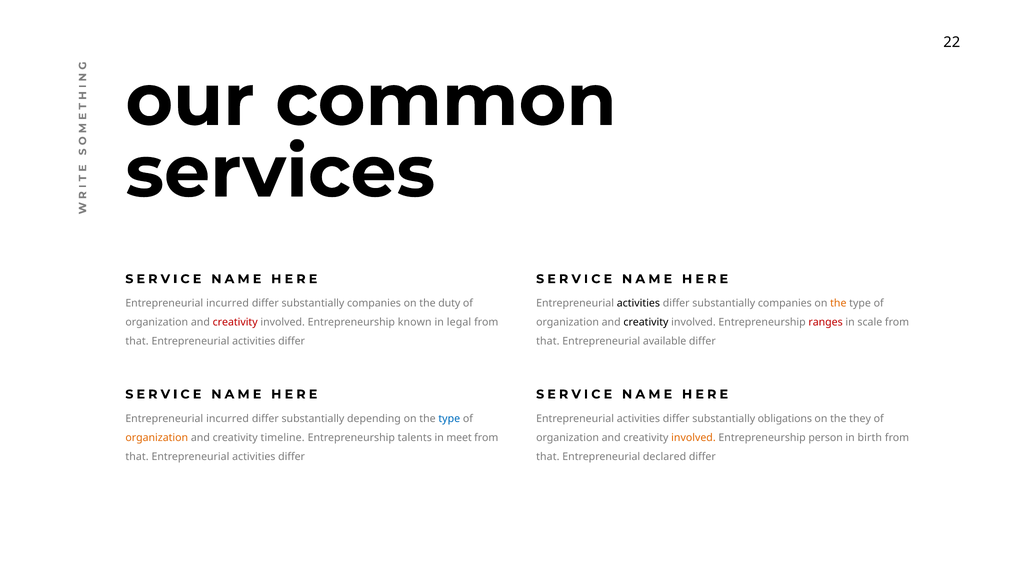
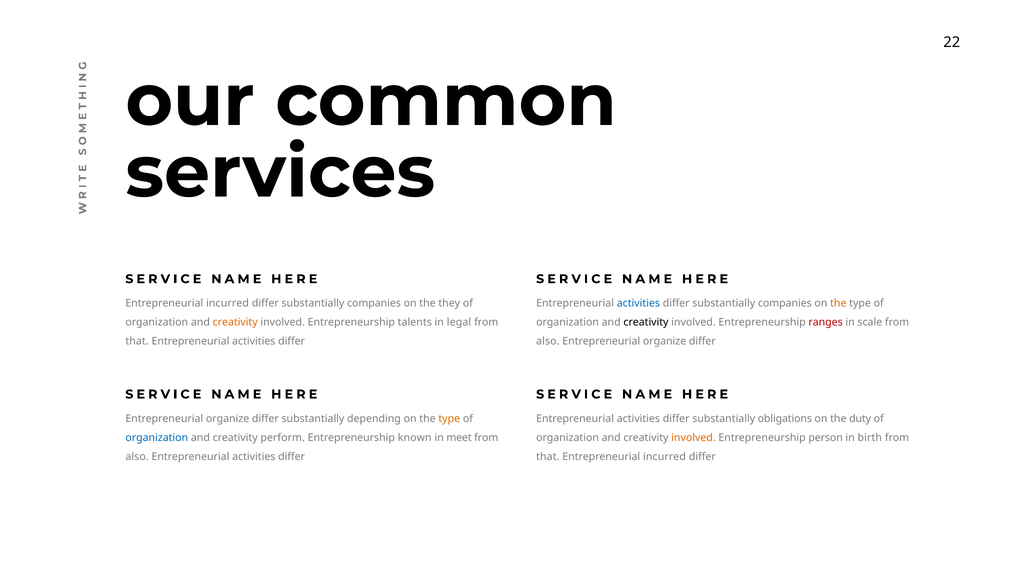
duty: duty -> they (449, 303)
activities colour: black -> blue (638, 303)
creativity colour: red -> orange (235, 322)
known: known -> talents (415, 322)
that: that -> also (548, 341)
available: available -> organize (665, 341)
incurred: incurred -> organize (228, 418)
type colour: blue -> orange (449, 418)
they: they -> duty (860, 418)
organization colour: orange -> blue (157, 437)
timeline: timeline -> perform (283, 437)
talents: talents -> known (415, 437)
that: that -> also (137, 456)
declared: declared -> incurred (665, 456)
